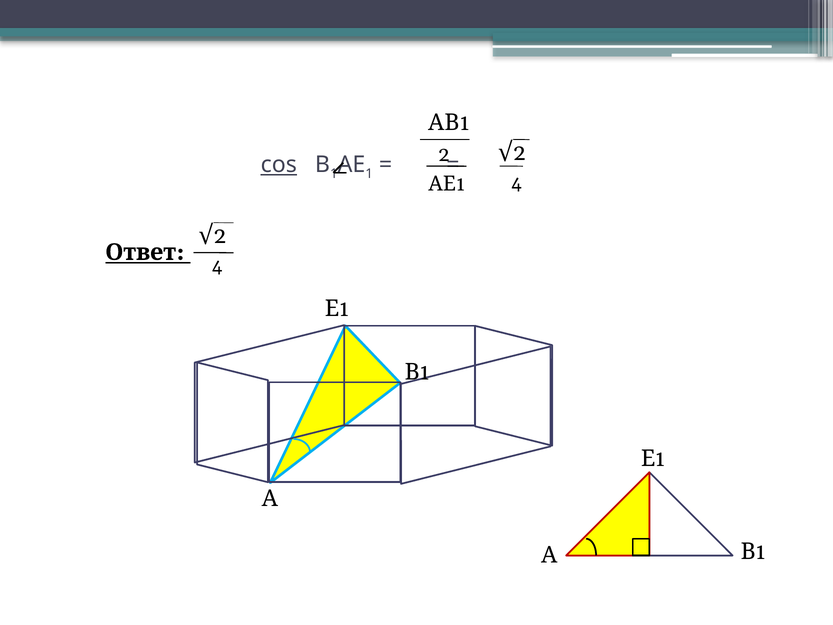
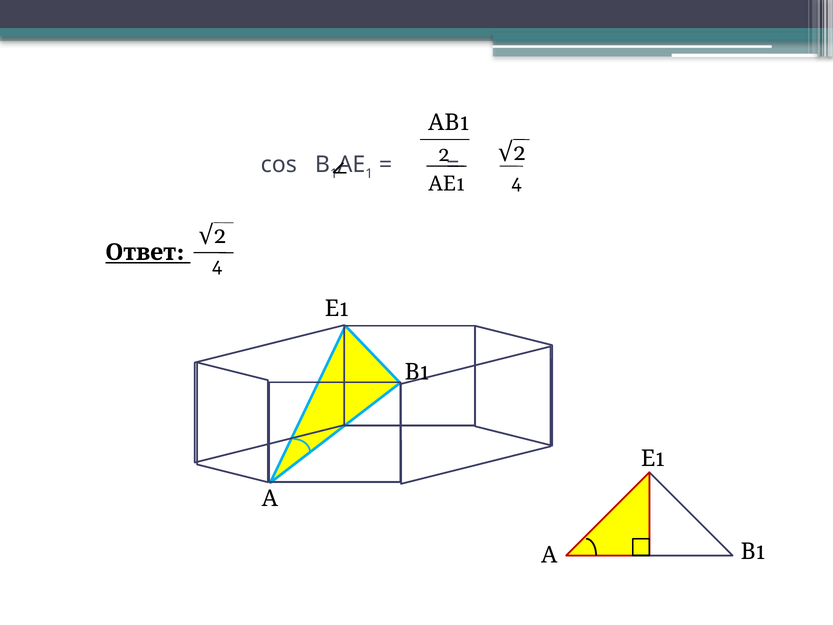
cos underline: present -> none (279, 165)
